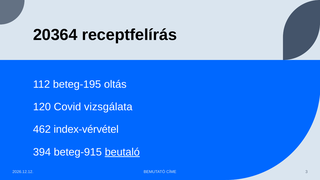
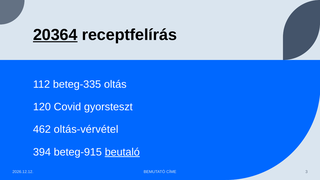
20364 underline: none -> present (55, 35)
beteg-195: beteg-195 -> beteg-335 (77, 84)
vizsgálata: vizsgálata -> gyorsteszt (108, 107)
index-vérvétel: index-vérvétel -> oltás-vérvétel (86, 129)
